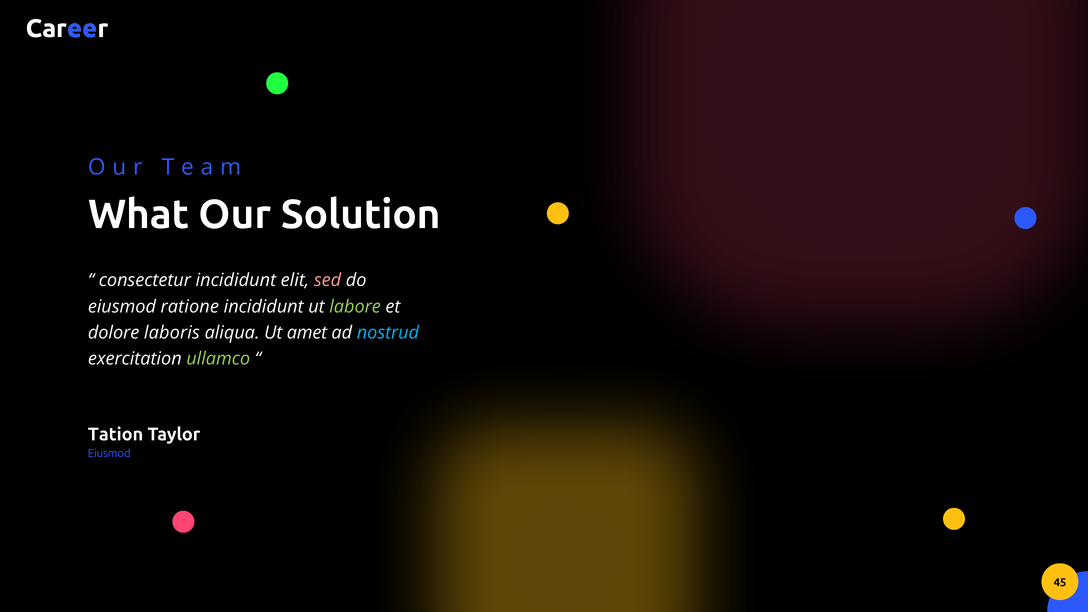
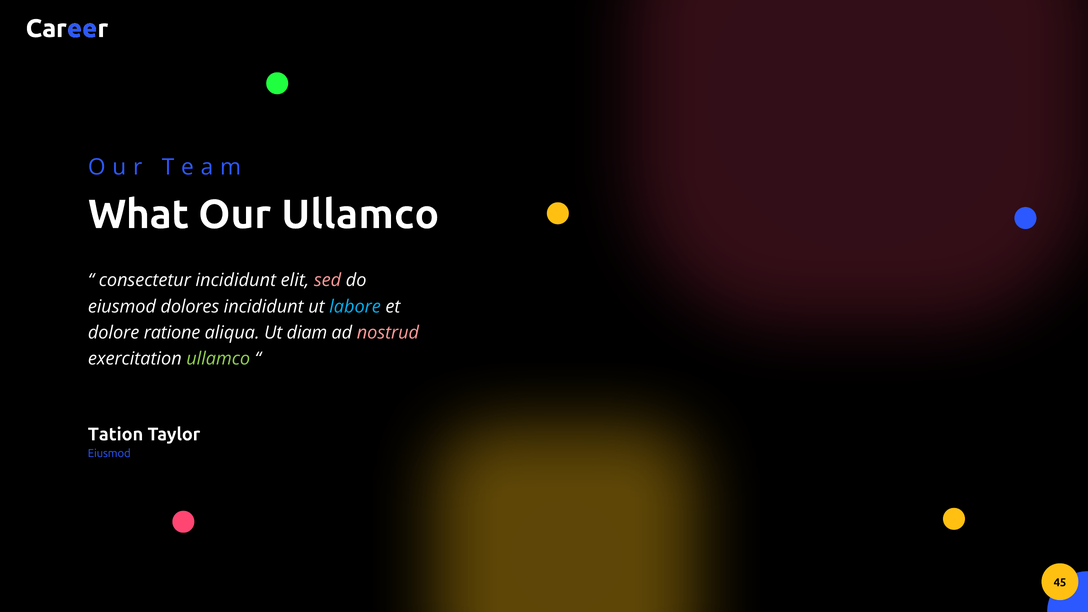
Our Solution: Solution -> Ullamco (360, 215)
ratione: ratione -> dolores (190, 307)
labore colour: light green -> light blue (355, 307)
laboris: laboris -> ratione (172, 333)
amet: amet -> diam (307, 333)
nostrud colour: light blue -> pink (388, 333)
